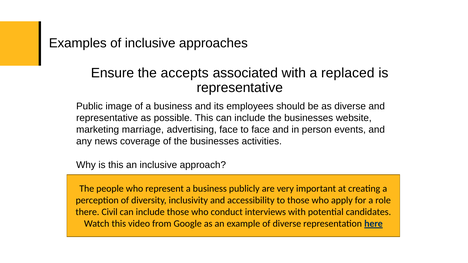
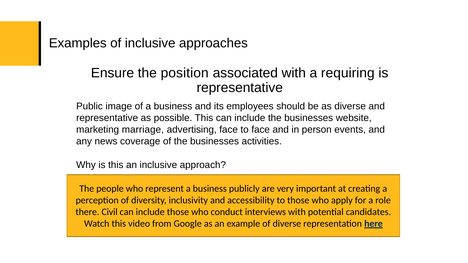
accepts: accepts -> position (185, 73)
replaced: replaced -> requiring (348, 73)
